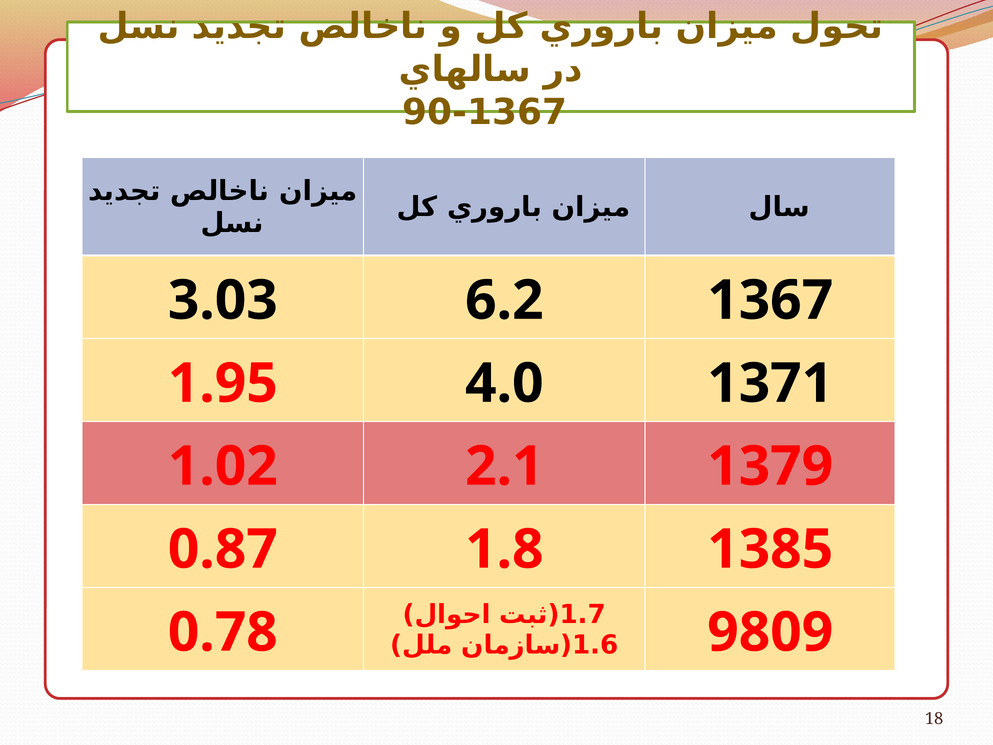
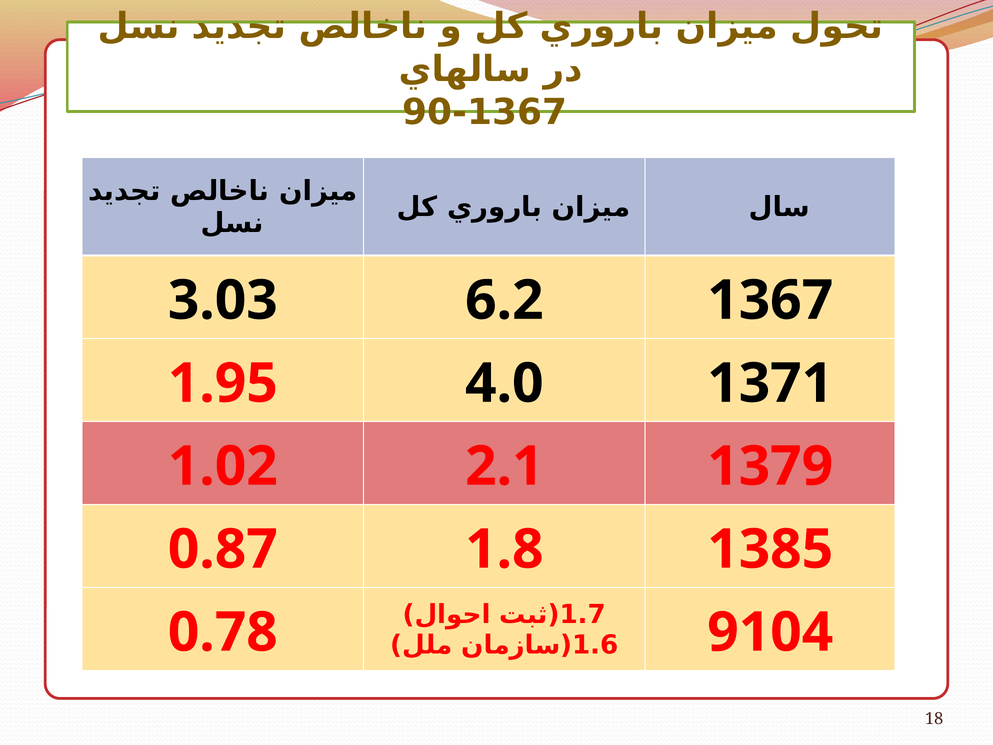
9809: 9809 -> 9104 (770, 632)
